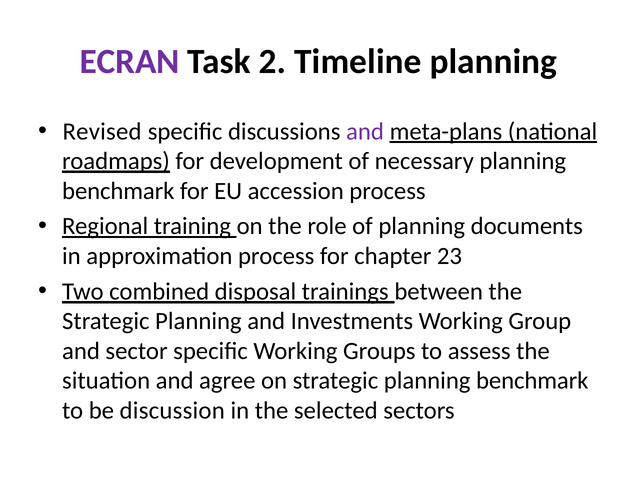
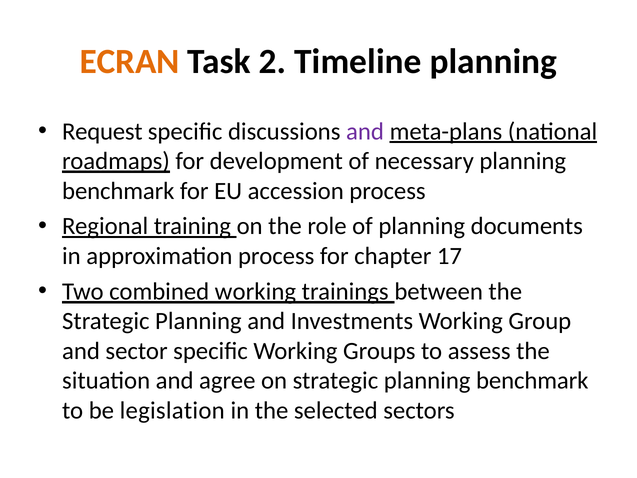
ECRAN colour: purple -> orange (130, 61)
Revised: Revised -> Request (102, 131)
23: 23 -> 17 (449, 256)
combined disposal: disposal -> working (255, 291)
discussion: discussion -> legislation (172, 410)
